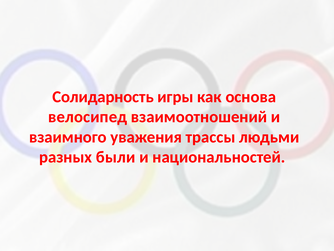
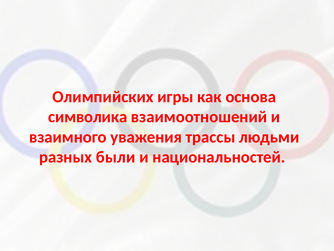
Солидарность: Солидарность -> Олимпийских (103, 97)
велосипед: велосипед -> символика (88, 117)
